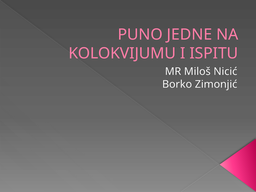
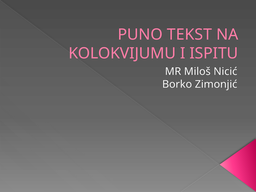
JEDNE: JEDNE -> TEKST (189, 35)
